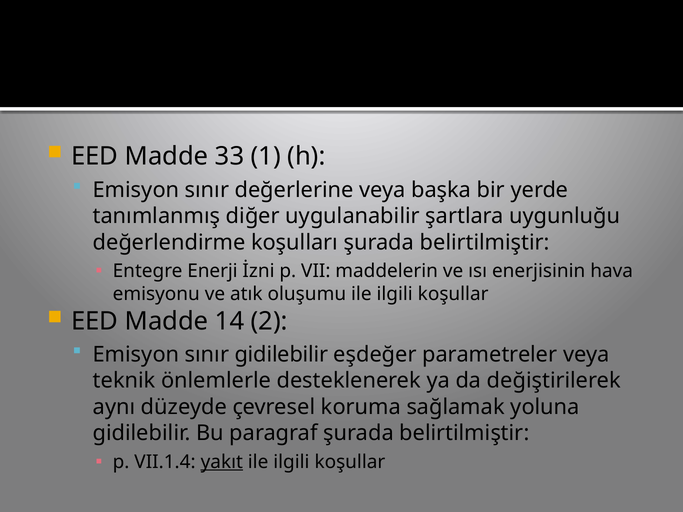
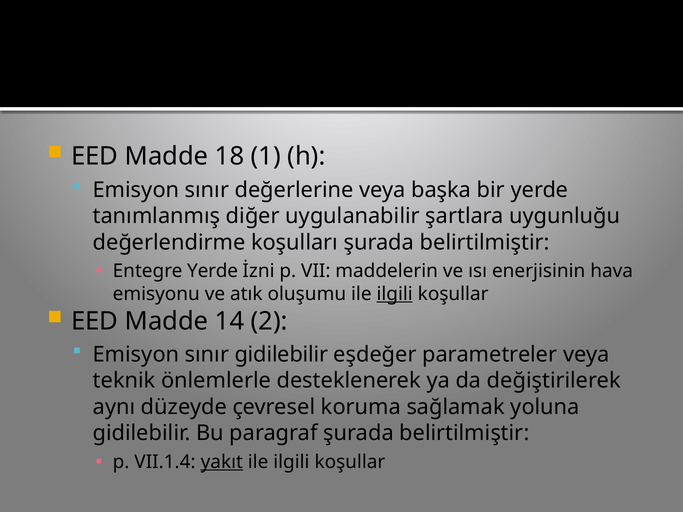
33: 33 -> 18 (230, 157)
Entegre Enerji: Enerji -> Yerde (213, 271)
ilgili underline: none -> present (395, 294)
